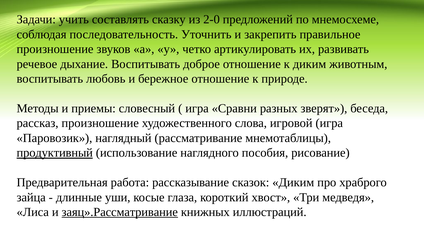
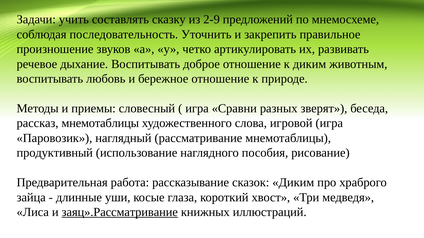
2-0: 2-0 -> 2-9 (212, 20)
рассказ произношение: произношение -> мнемотаблицы (100, 123)
продуктивный underline: present -> none (55, 153)
